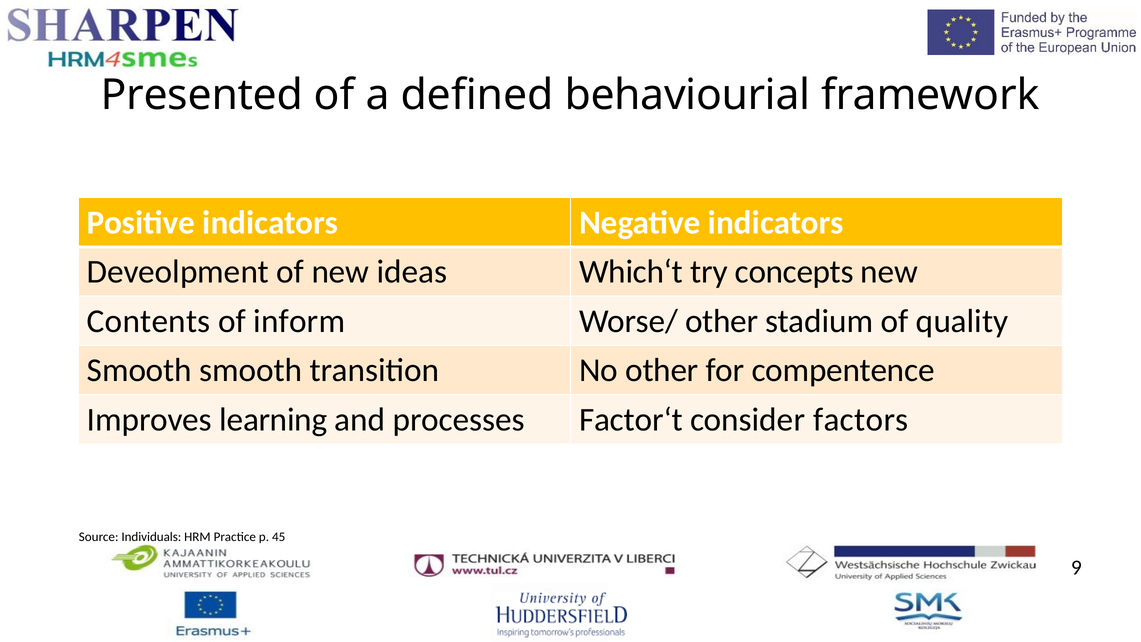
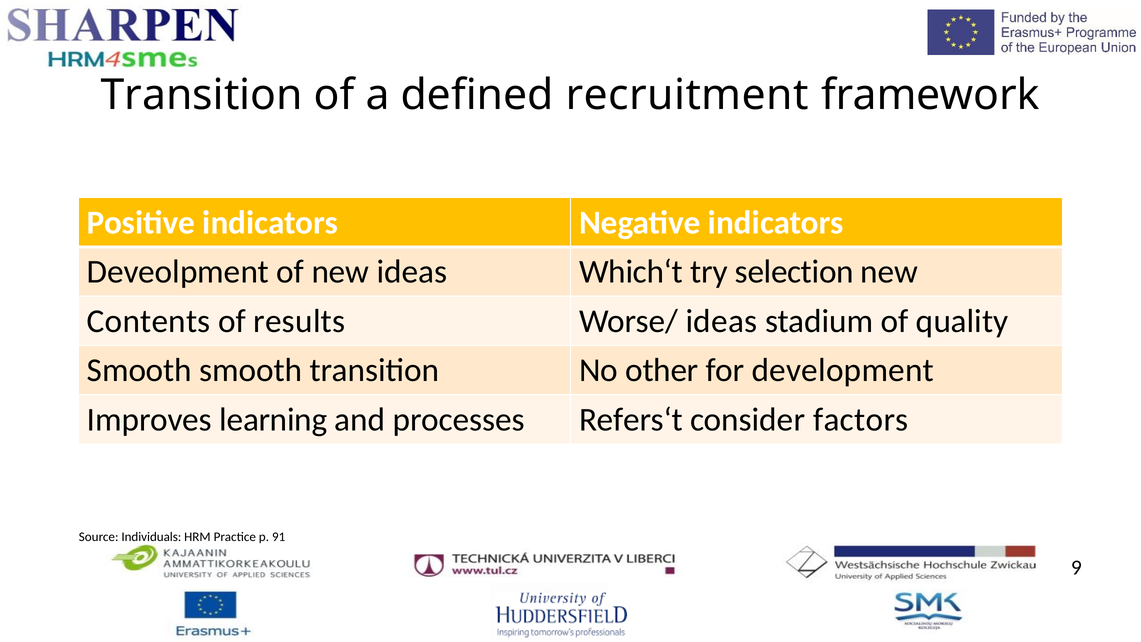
Presented: Presented -> Transition (202, 95)
behaviourial: behaviourial -> recruitment (687, 95)
concepts: concepts -> selection (794, 272)
inform: inform -> results (299, 321)
Worse/ other: other -> ideas (721, 321)
compentence: compentence -> development (843, 370)
Factor‘t: Factor‘t -> Refers‘t (631, 420)
45: 45 -> 91 (279, 537)
